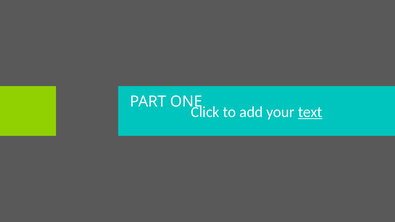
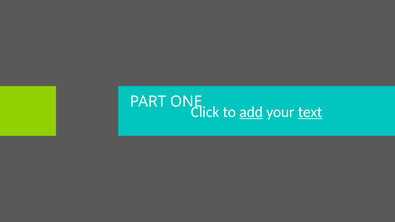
add underline: none -> present (251, 112)
